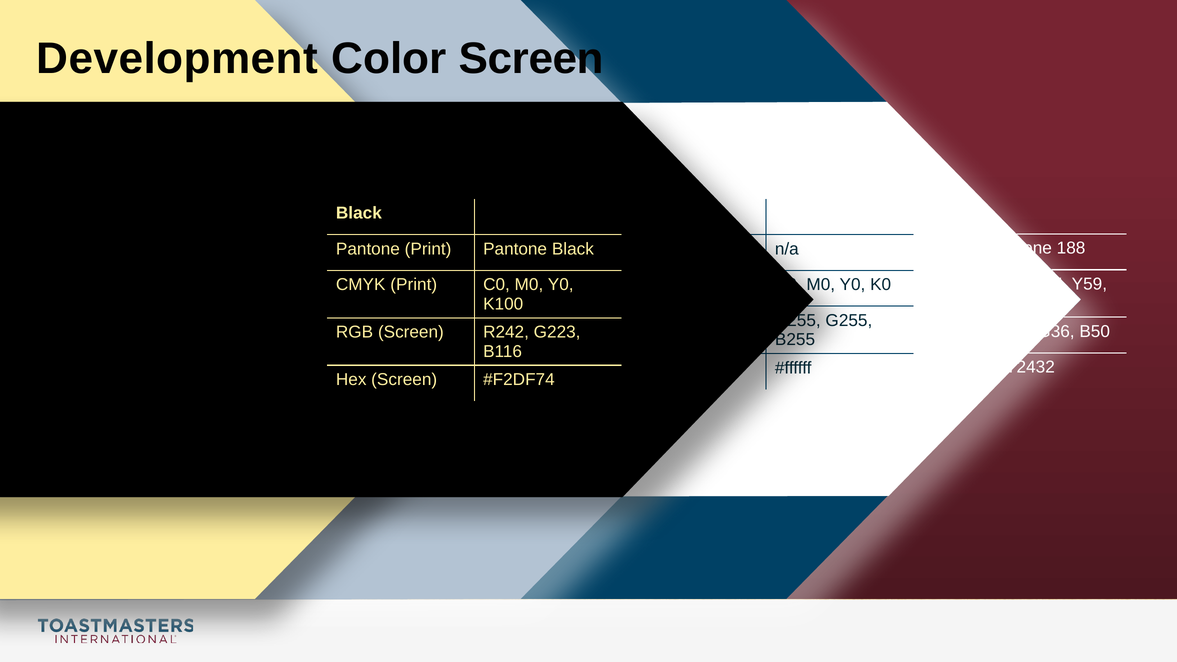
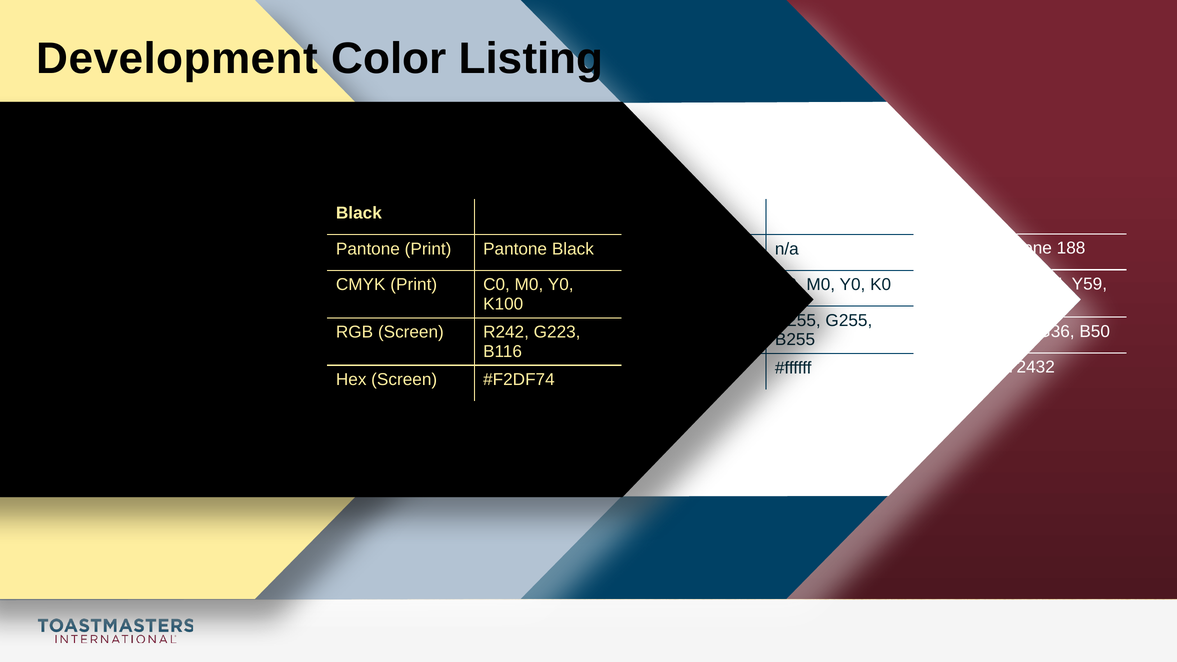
Color Screen: Screen -> Listing (531, 59)
